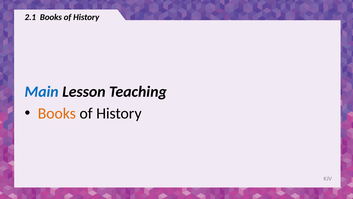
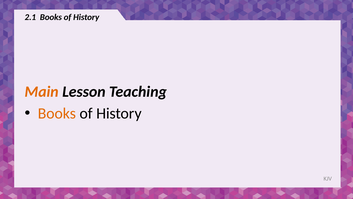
Main colour: blue -> orange (42, 92)
